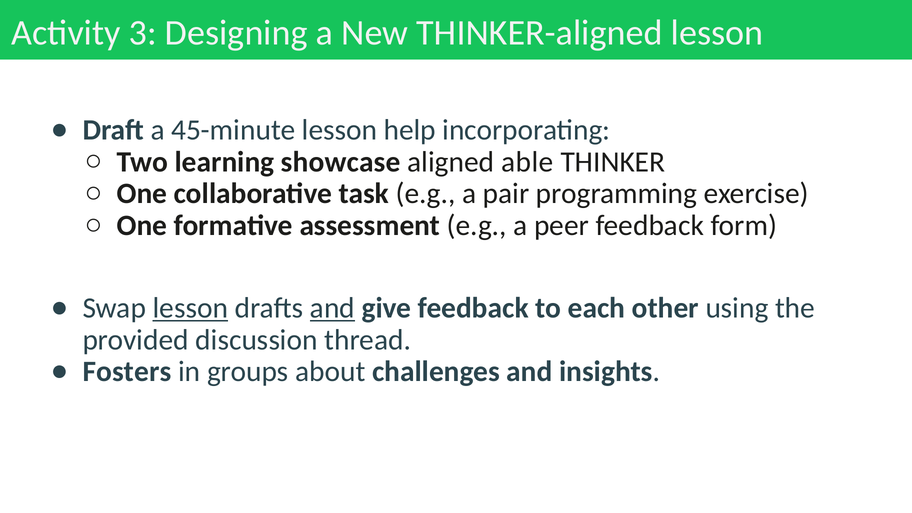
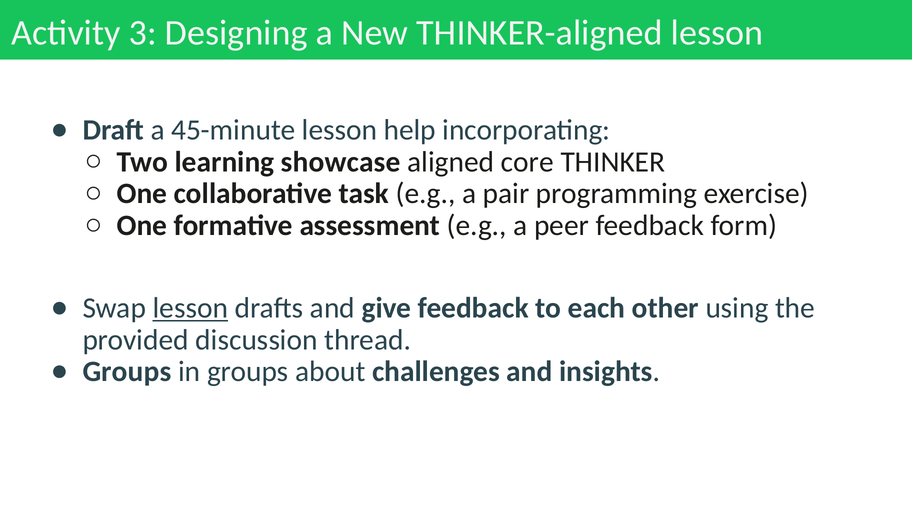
able: able -> core (527, 162)
and underline: present -> none (332, 308)
Fosters: Fosters -> Groups (127, 372)
